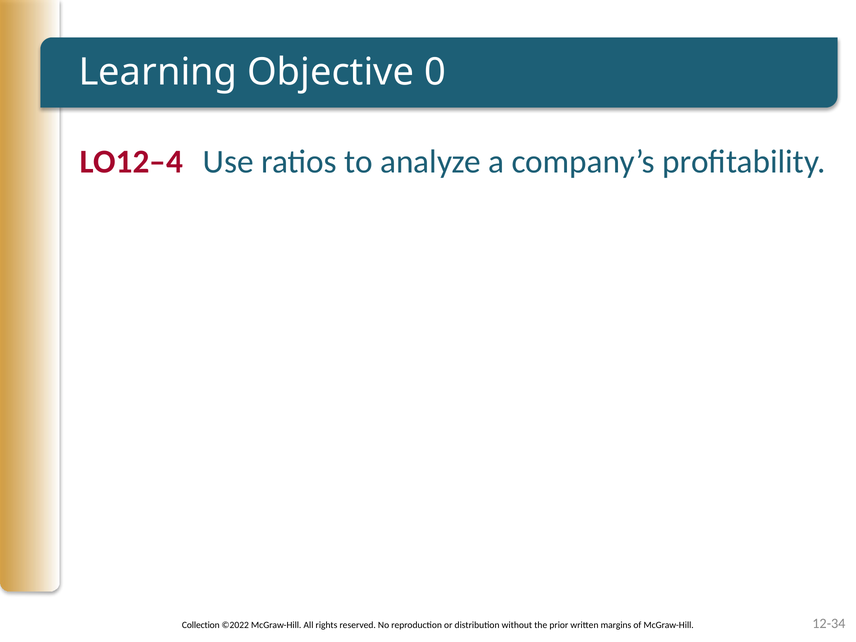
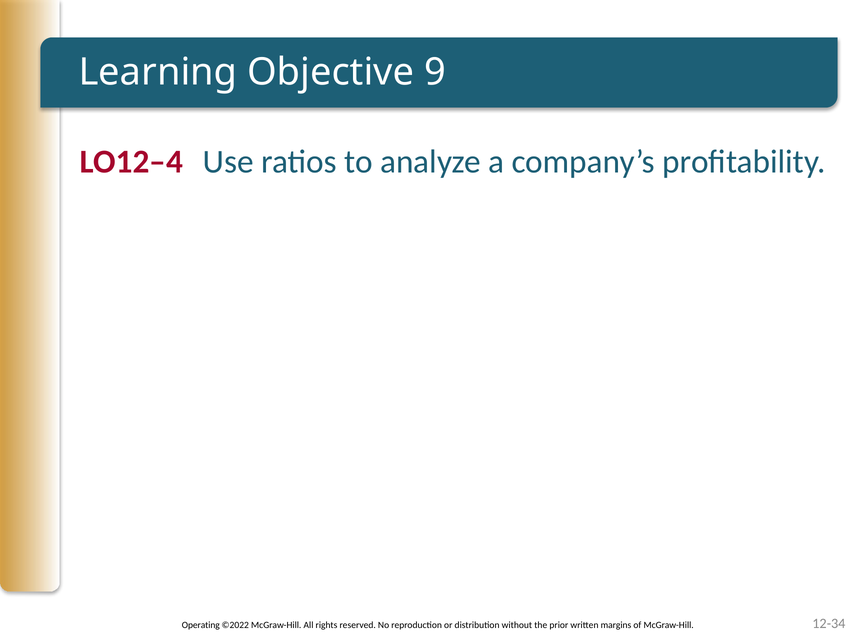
0: 0 -> 9 (435, 72)
Collection: Collection -> Operating (201, 625)
